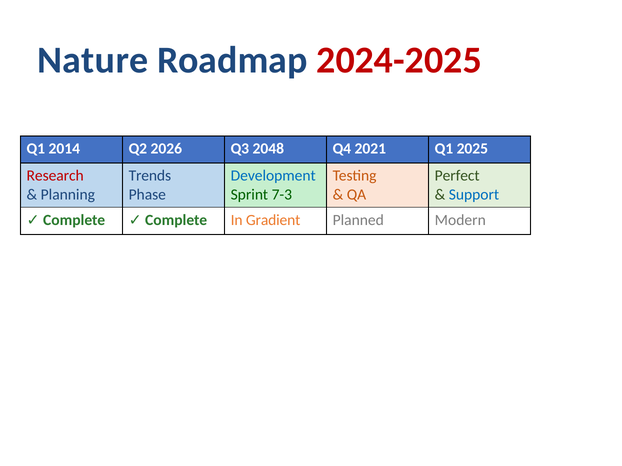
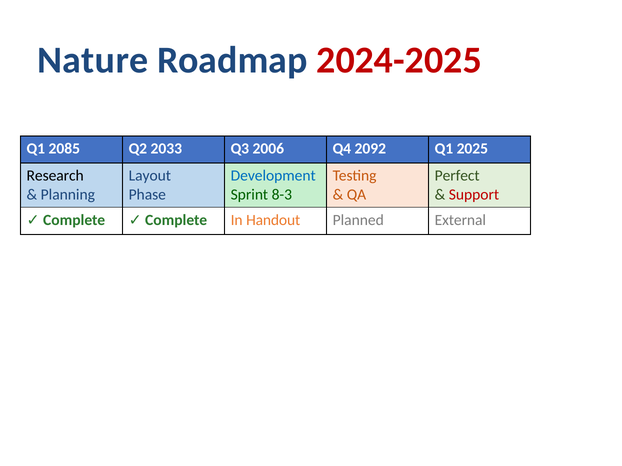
2014: 2014 -> 2085 (64, 149)
2026: 2026 -> 2033 (166, 149)
2048: 2048 -> 2006 (268, 149)
2021: 2021 -> 2092 (370, 149)
Research colour: red -> black (55, 176)
Trends: Trends -> Layout (150, 176)
7-3: 7-3 -> 8-3 (282, 195)
Support colour: blue -> red (474, 195)
Gradient: Gradient -> Handout (273, 220)
Modern: Modern -> External (460, 220)
